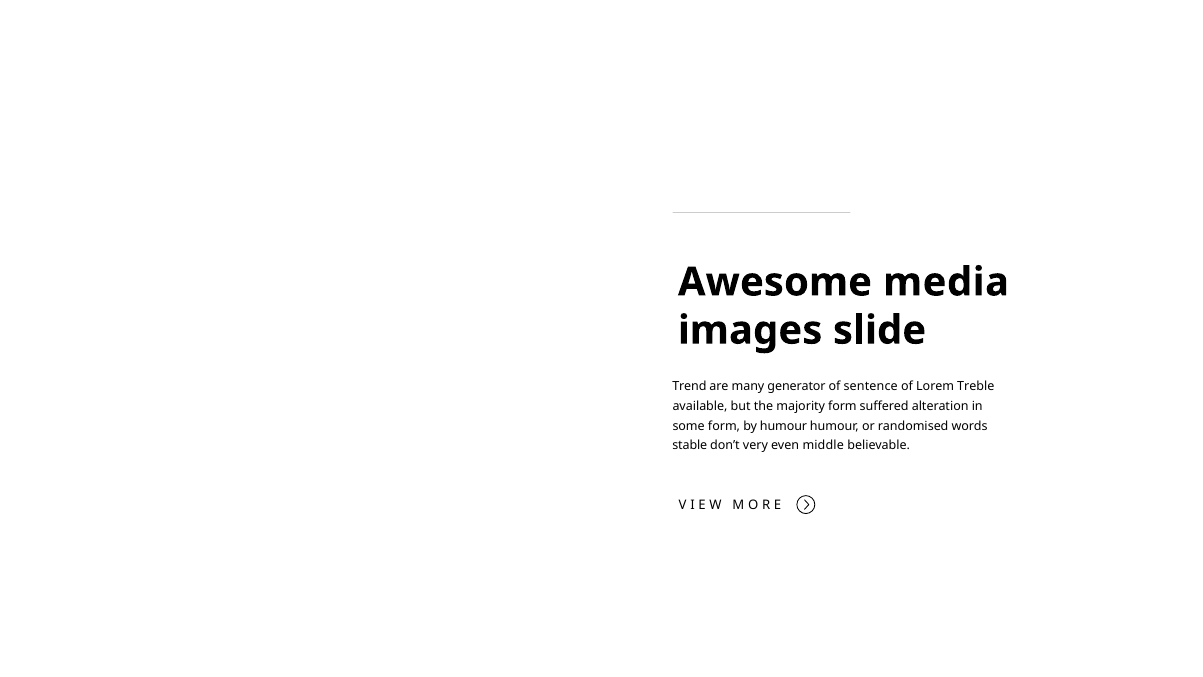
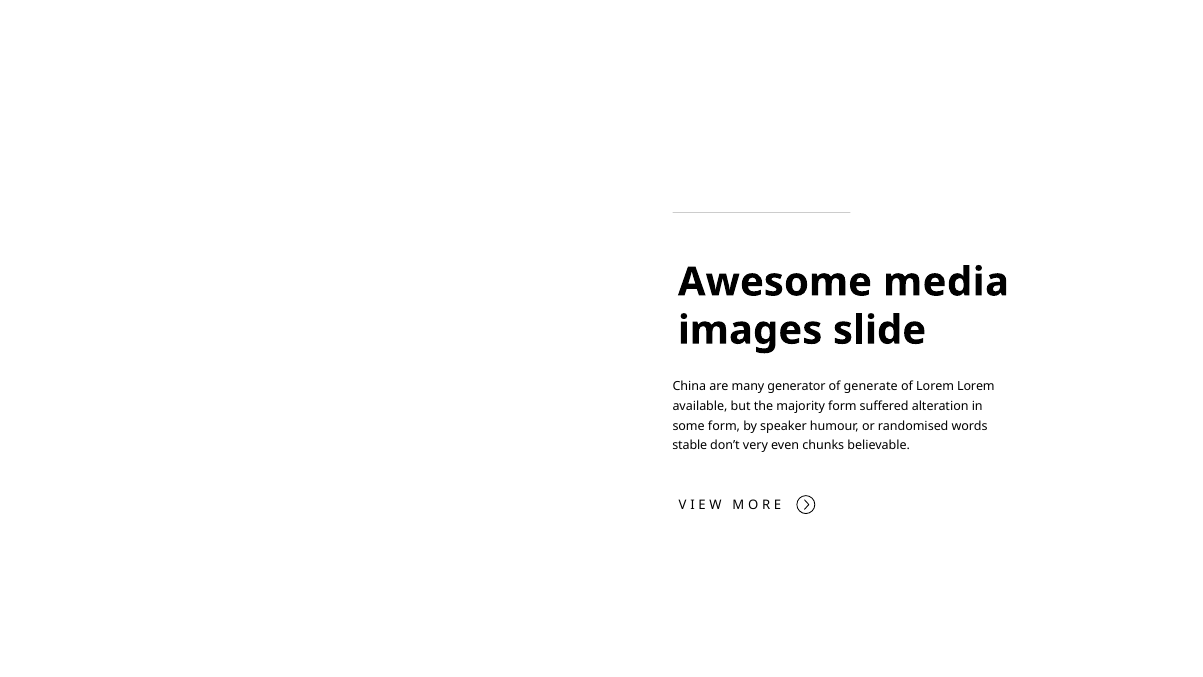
Trend: Trend -> China (689, 387)
sentence: sentence -> generate (871, 387)
Lorem Treble: Treble -> Lorem (976, 387)
by humour: humour -> speaker (784, 426)
middle: middle -> chunks (823, 445)
